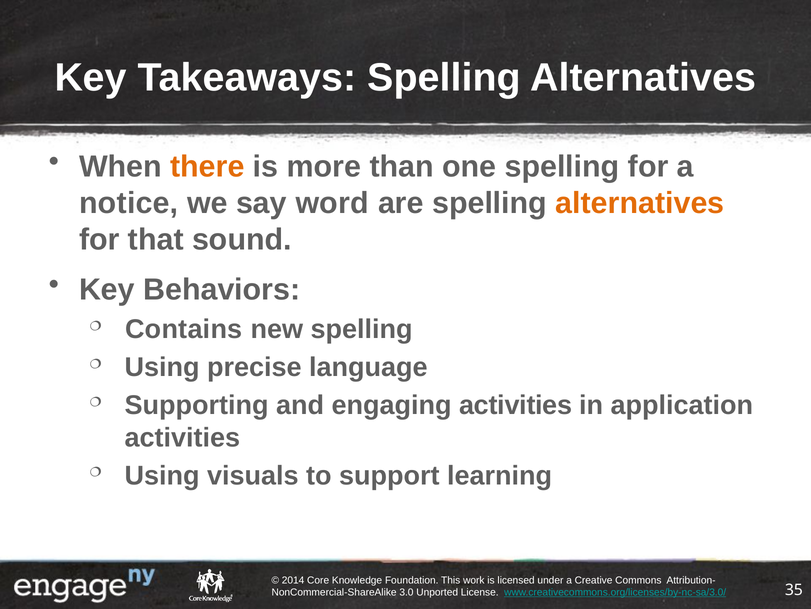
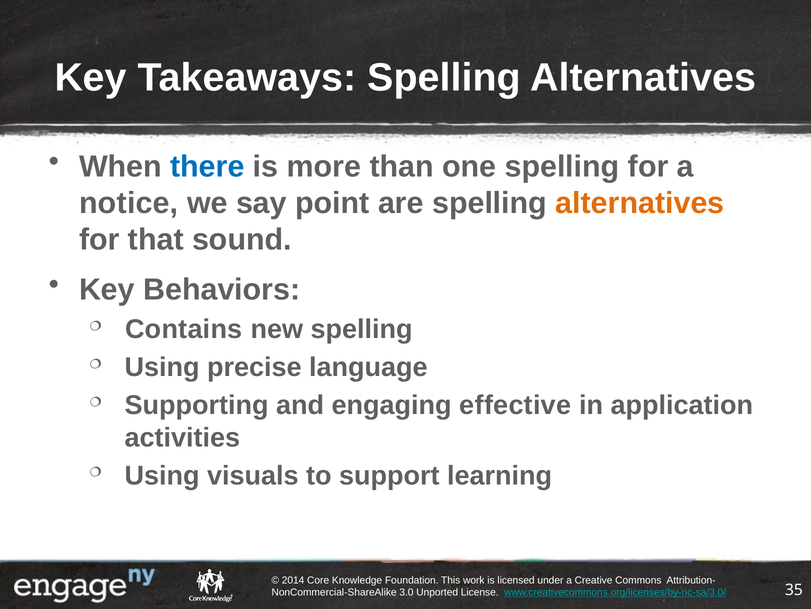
there colour: orange -> blue (207, 166)
word: word -> point (332, 203)
engaging activities: activities -> effective (515, 405)
